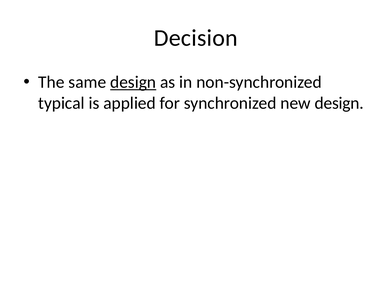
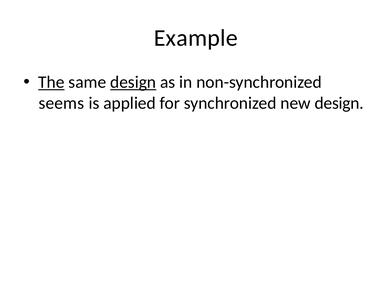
Decision: Decision -> Example (196, 38)
The underline: none -> present (51, 82)
typical: typical -> seems (61, 103)
